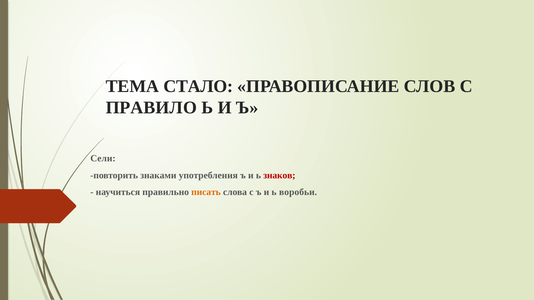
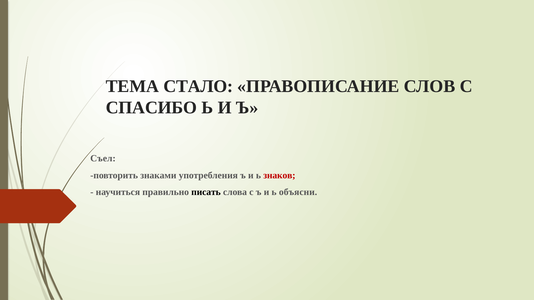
ПРАВИЛО: ПРАВИЛО -> СПАСИБО (151, 108)
Сели: Сели -> Съел (103, 159)
писать colour: orange -> black (206, 192)
воробьи: воробьи -> объясни (298, 192)
